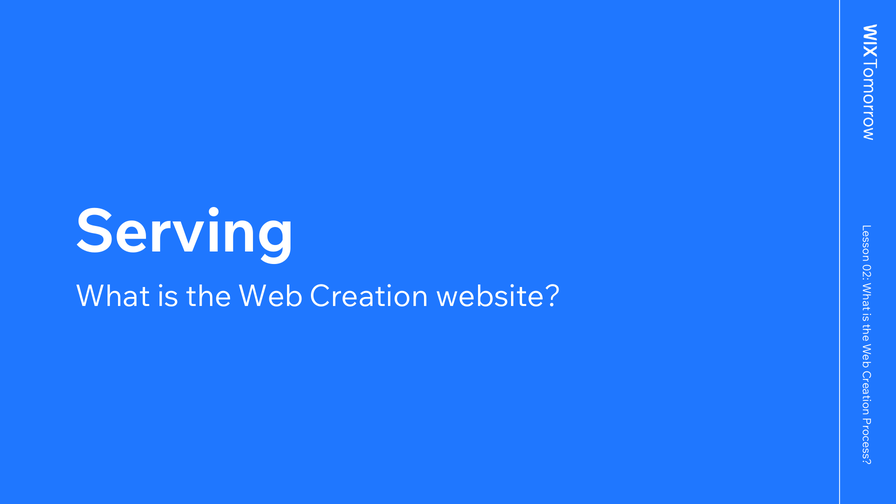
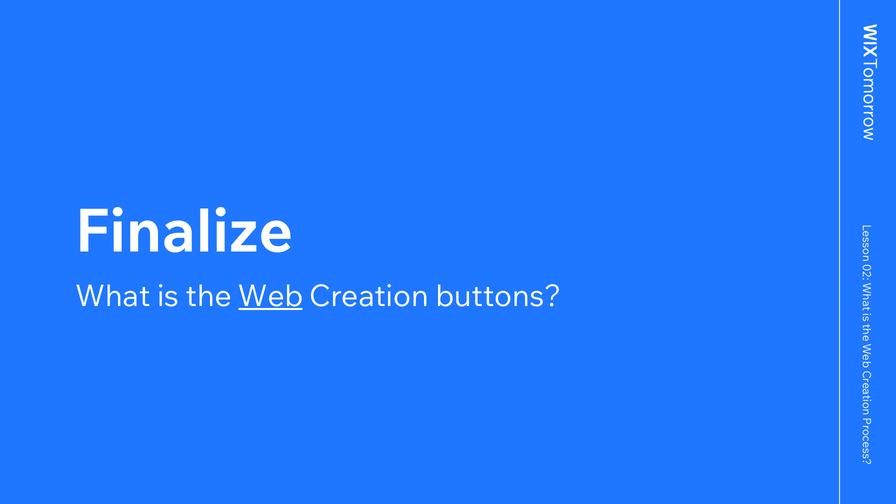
Serving: Serving -> Finalize (184, 232)
Web underline: none -> present (271, 296)
website: website -> buttons (499, 296)
